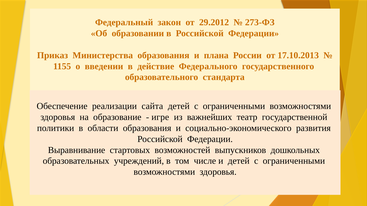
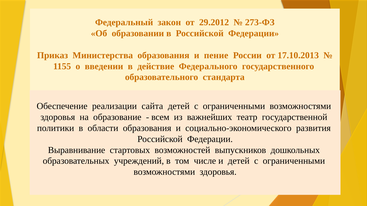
плана: плана -> пение (216, 55)
игре: игре -> всем (160, 117)
